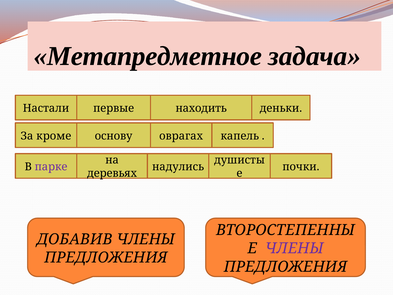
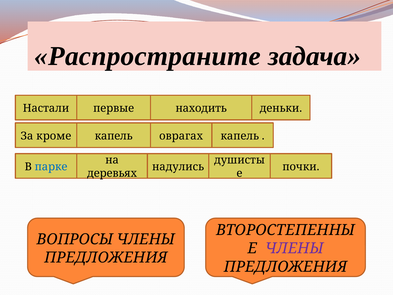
Метапредметное: Метапредметное -> Распространите (147, 56)
основу: основу -> капель (114, 136)
парке colour: purple -> blue (51, 167)
ДОБАВИВ: ДОБАВИВ -> ВОПРОСЫ (75, 239)
